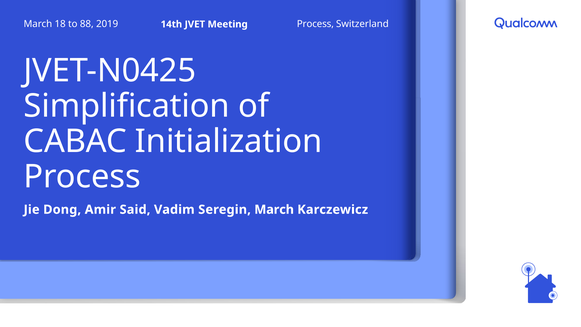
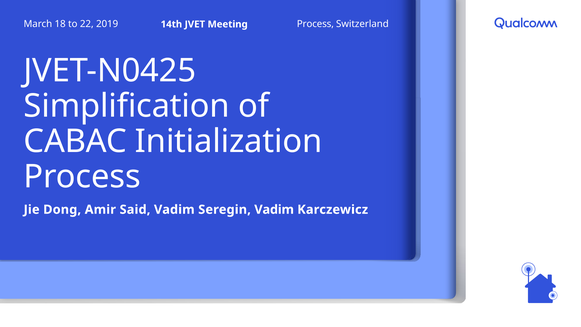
88: 88 -> 22 (87, 24)
Seregin March: March -> Vadim (274, 209)
